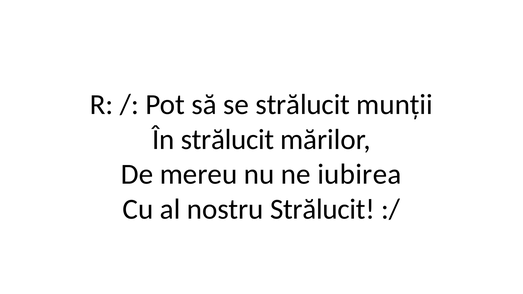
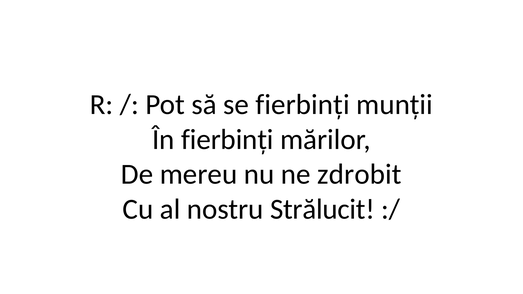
se strălucit: strălucit -> fierbinți (303, 105)
În strălucit: strălucit -> fierbinți (227, 140)
iubirea: iubirea -> zdrobit (359, 174)
